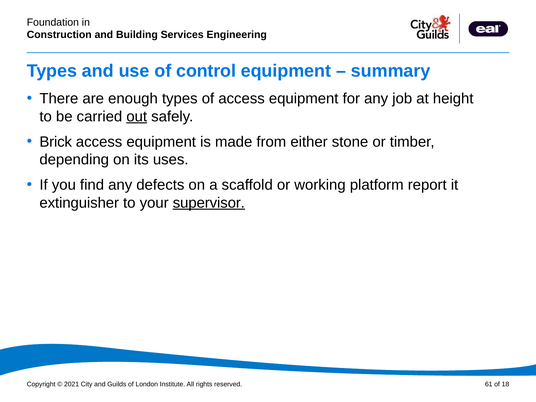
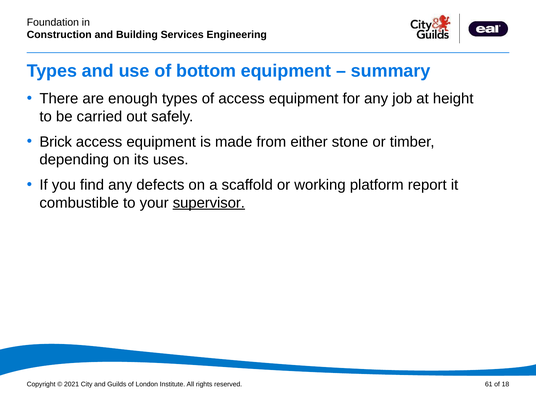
control: control -> bottom (206, 71)
out underline: present -> none (137, 116)
extinguisher: extinguisher -> combustible (79, 203)
